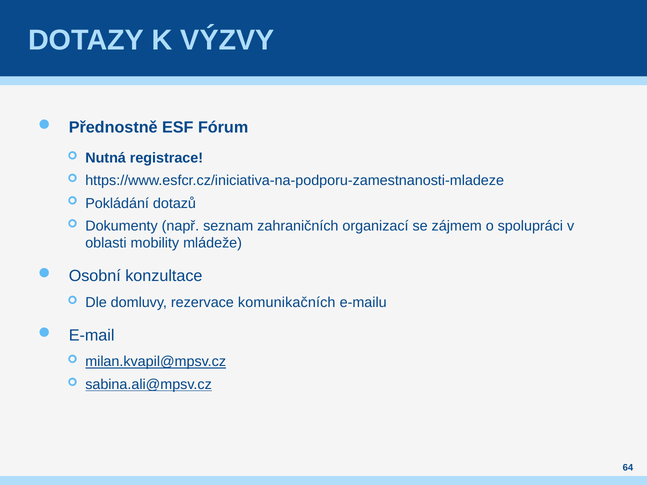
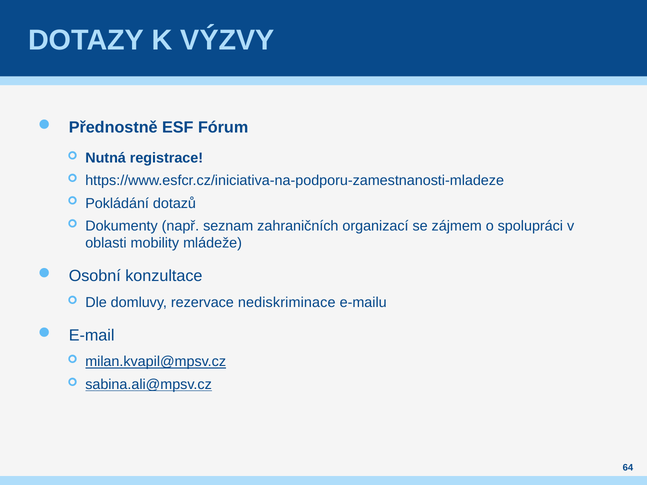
komunikačních: komunikačních -> nediskriminace (287, 303)
